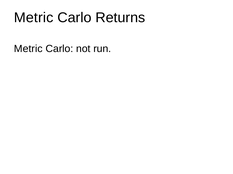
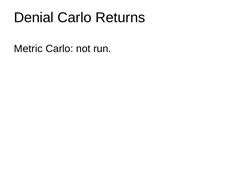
Metric: Metric -> Denial (34, 18)
